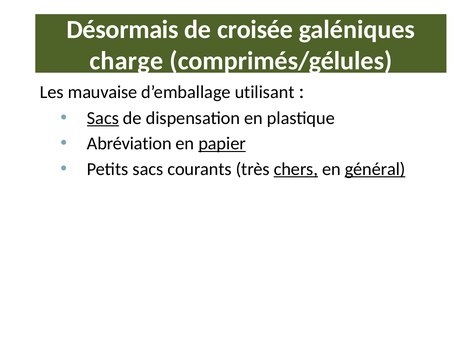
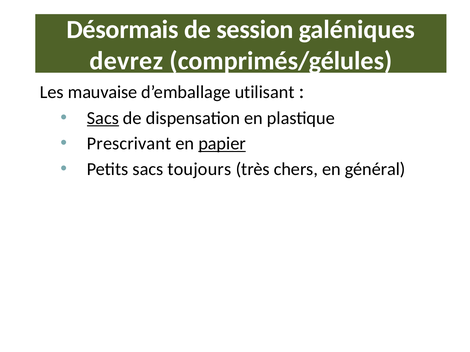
croisée: croisée -> session (255, 30)
charge: charge -> devrez (126, 61)
Abréviation: Abréviation -> Prescrivant (129, 144)
courants: courants -> toujours (199, 169)
chers underline: present -> none (296, 169)
général underline: present -> none (375, 169)
